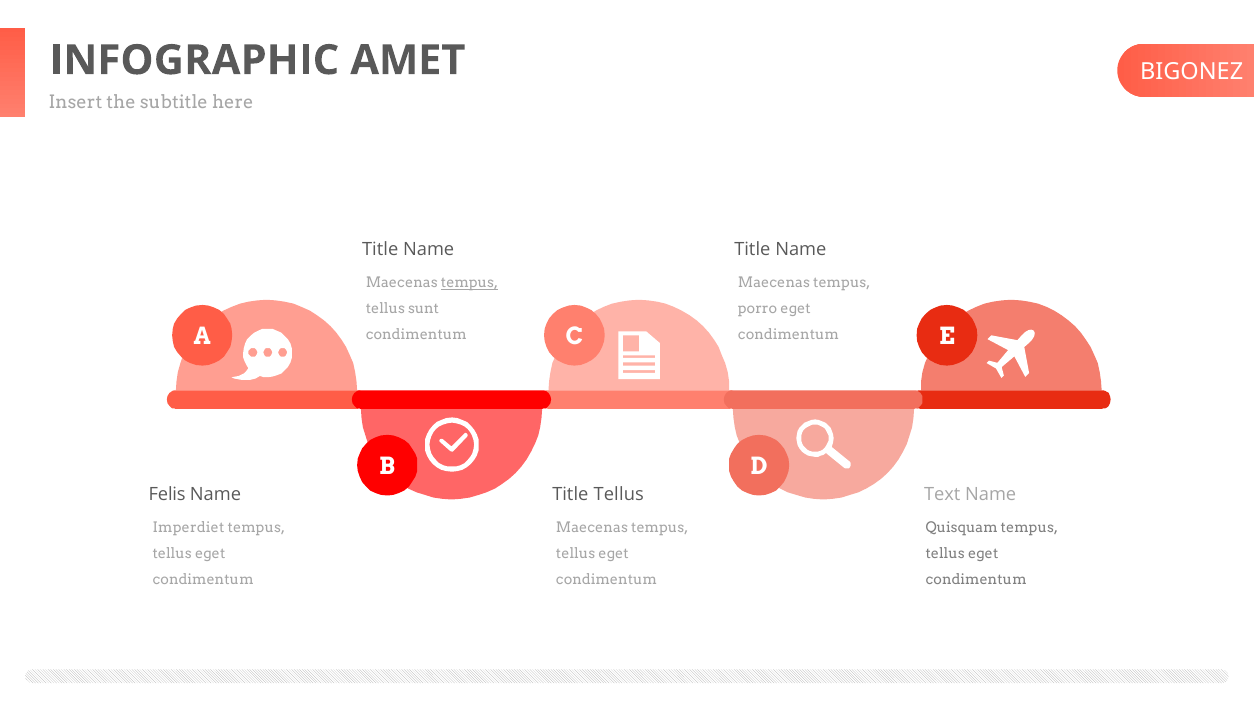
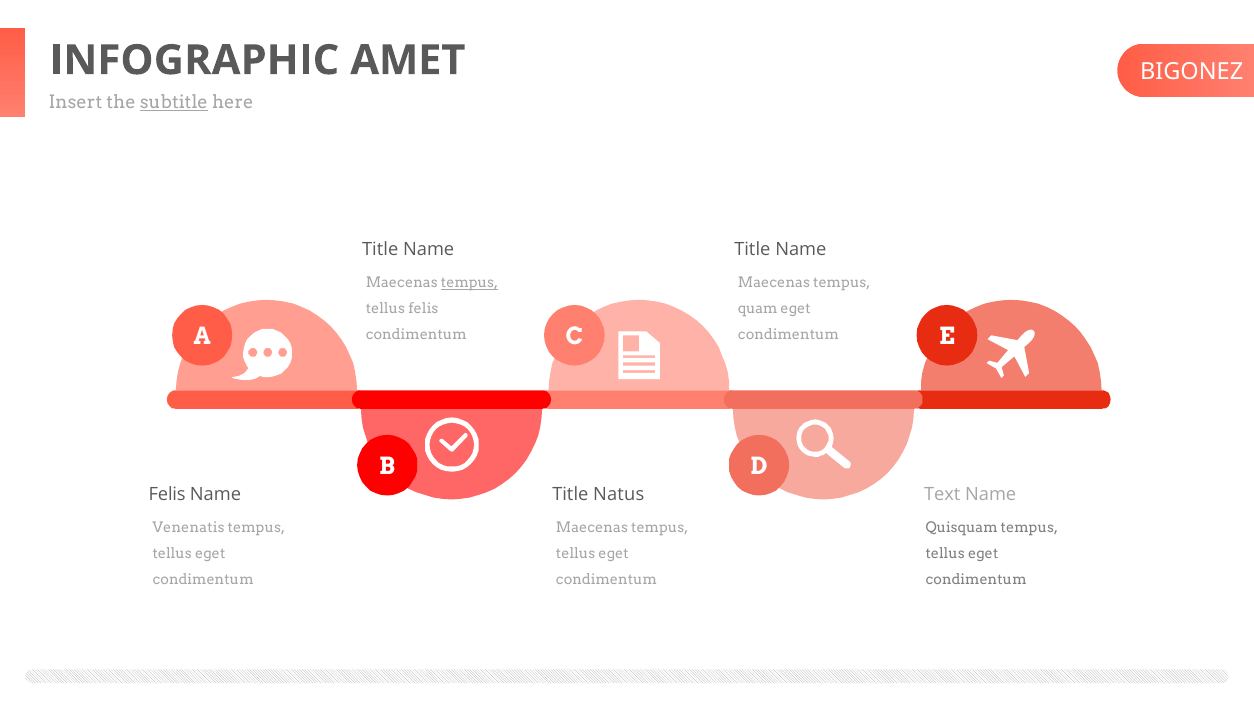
subtitle underline: none -> present (174, 102)
tellus sunt: sunt -> felis (423, 309)
porro: porro -> quam (758, 309)
Title Tellus: Tellus -> Natus (619, 495)
Imperdiet: Imperdiet -> Venenatis (189, 528)
